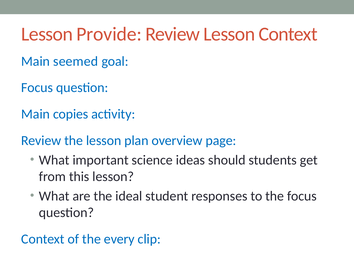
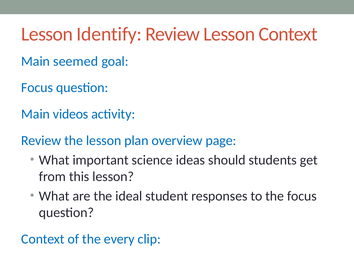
Provide: Provide -> Identify (109, 34)
copies: copies -> videos (71, 114)
